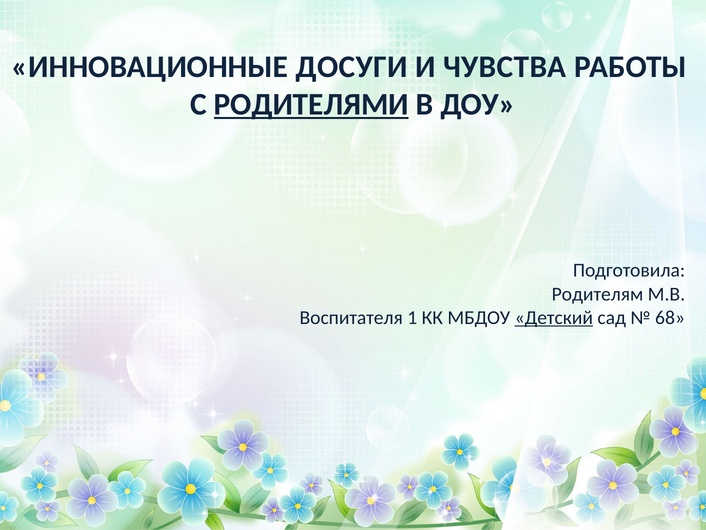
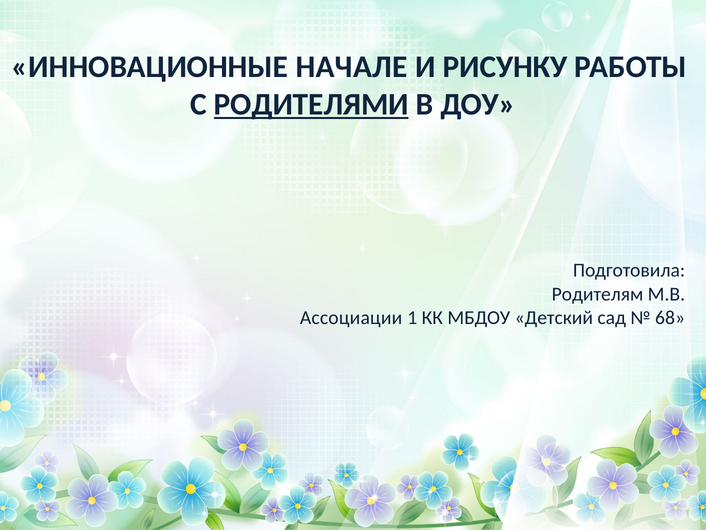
ДОСУГИ: ДОСУГИ -> НАЧАЛЕ (352, 67)
ЧУВСТВА: ЧУВСТВА -> РИСУНКУ (505, 67)
Воспитателя: Воспитателя -> Ассоциации (351, 317)
Детский underline: present -> none (554, 317)
